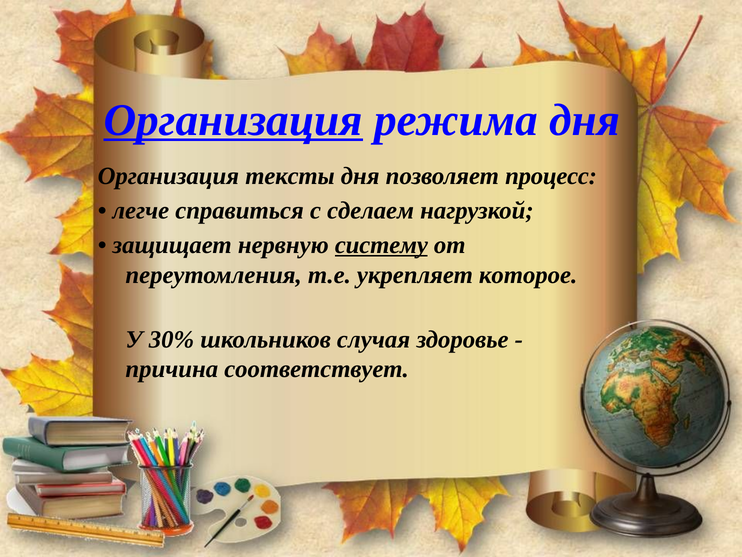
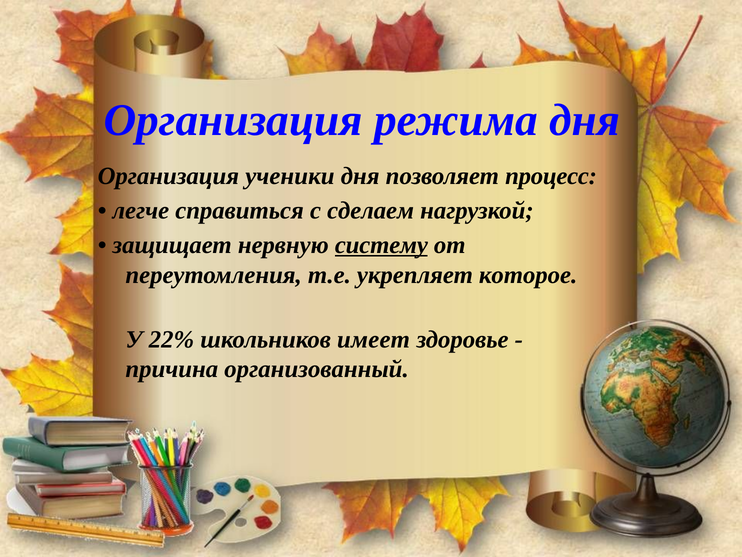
Организация underline: present -> none (233, 120)
тексты: тексты -> ученики (290, 176)
30%: 30% -> 22% (172, 339)
случая: случая -> имеет (374, 339)
соответствует: соответствует -> организованный (316, 369)
